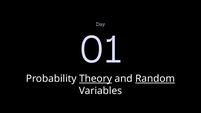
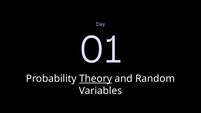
Random underline: present -> none (155, 79)
